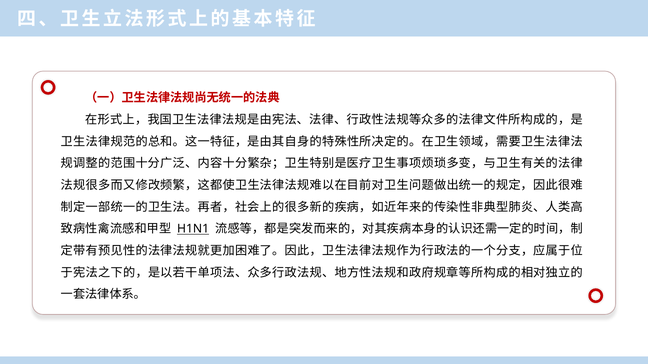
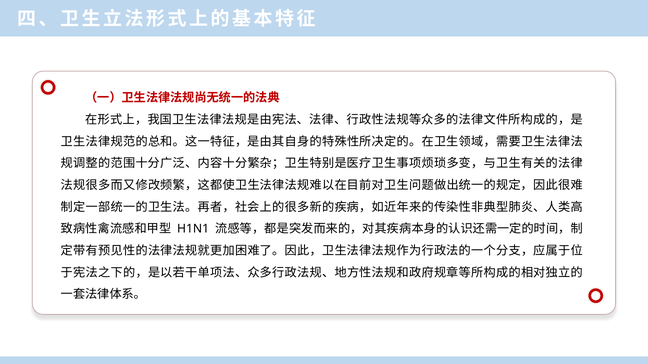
H1N1 underline: present -> none (193, 229)
